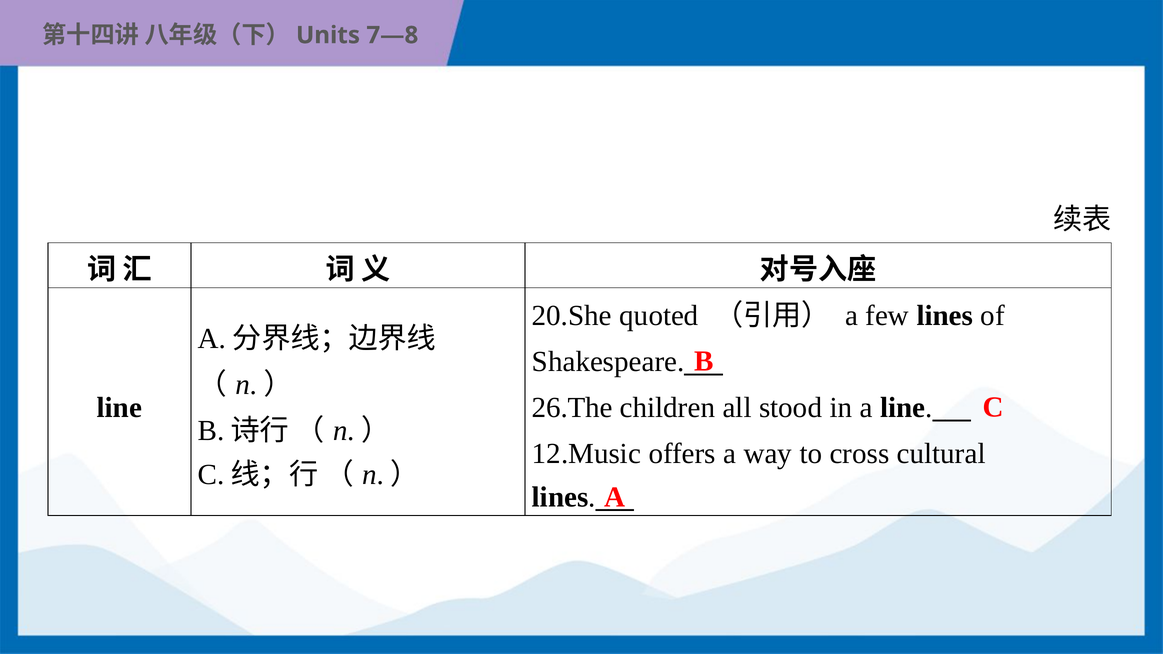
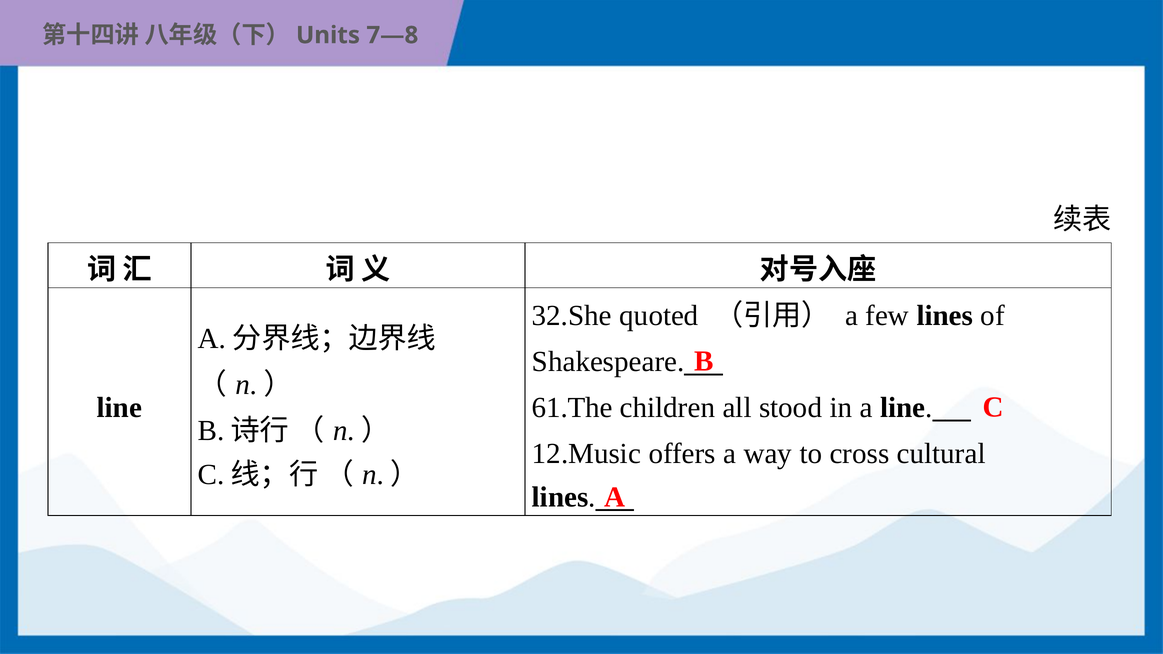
20.She: 20.She -> 32.She (572, 316)
26.The: 26.The -> 61.The (572, 408)
